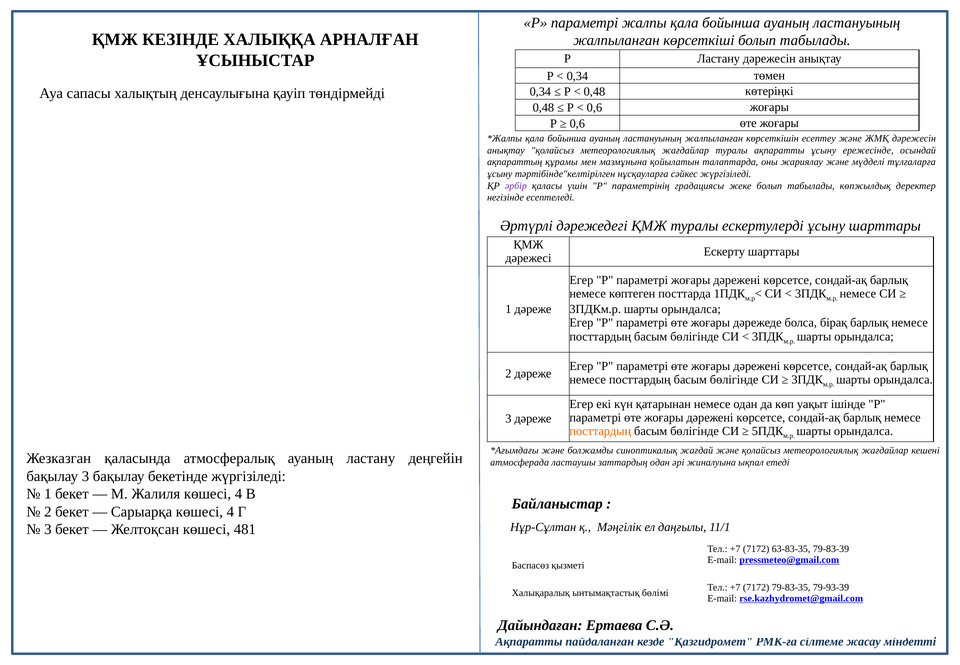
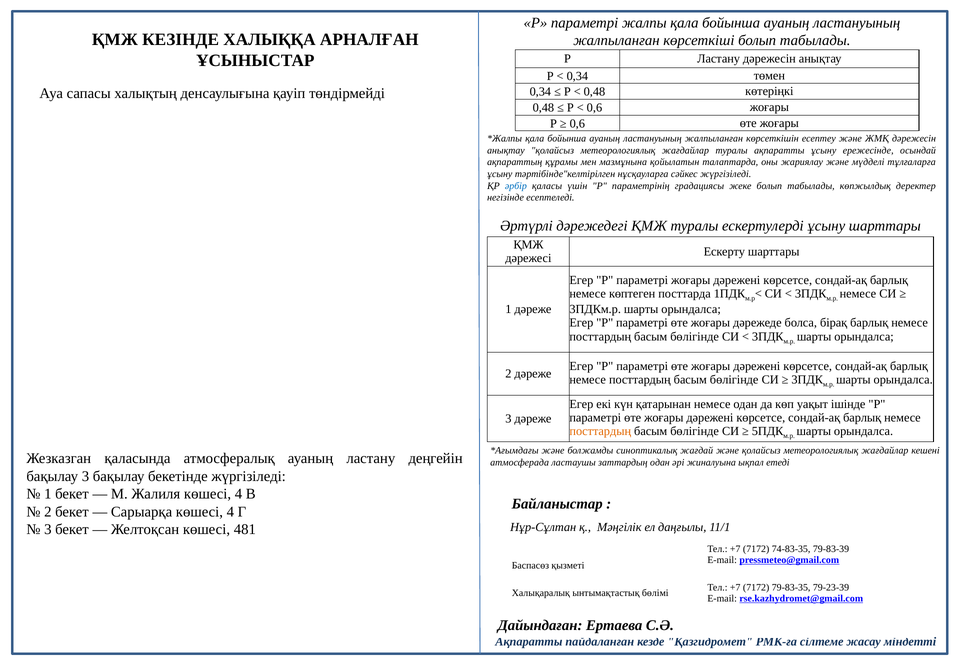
әрбір colour: purple -> blue (516, 186)
63-83-35: 63-83-35 -> 74-83-35 (791, 549)
79-93-39: 79-93-39 -> 79-23-39 (831, 587)
